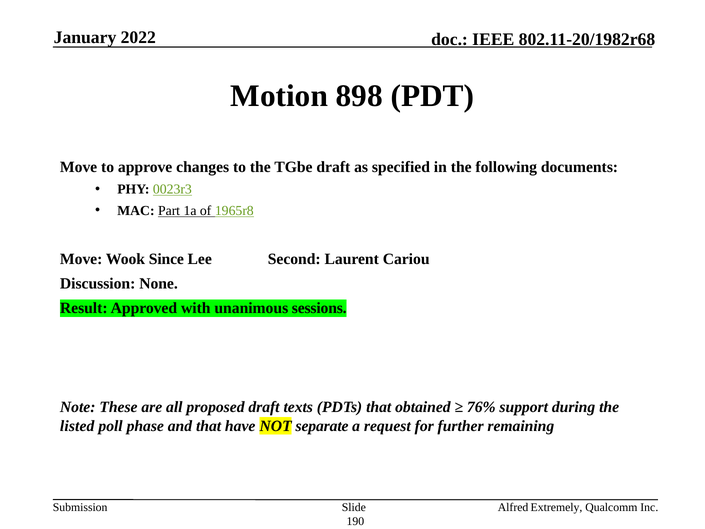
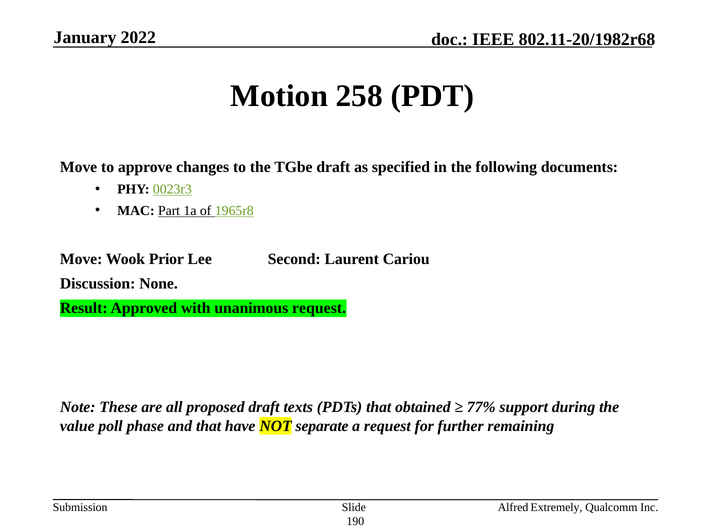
898: 898 -> 258 (359, 96)
Since: Since -> Prior (166, 259)
unanimous sessions: sessions -> request (319, 308)
76%: 76% -> 77% (481, 407)
listed: listed -> value (77, 426)
